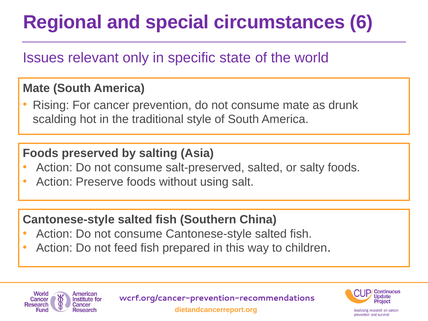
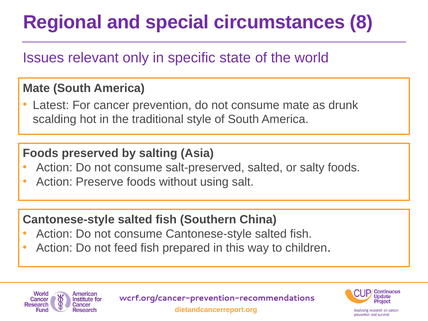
6: 6 -> 8 (361, 22)
Rising: Rising -> Latest (51, 105)
